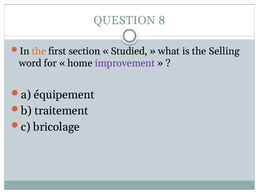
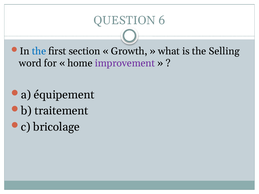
8: 8 -> 6 (162, 20)
the colour: orange -> blue (39, 51)
Studied: Studied -> Growth (129, 51)
